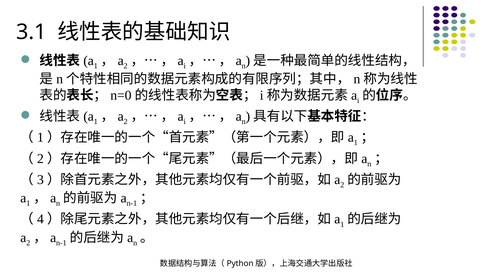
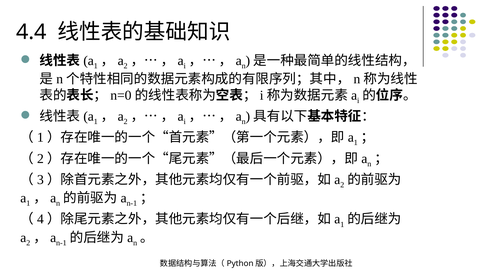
3.1: 3.1 -> 4.4 (31, 32)
